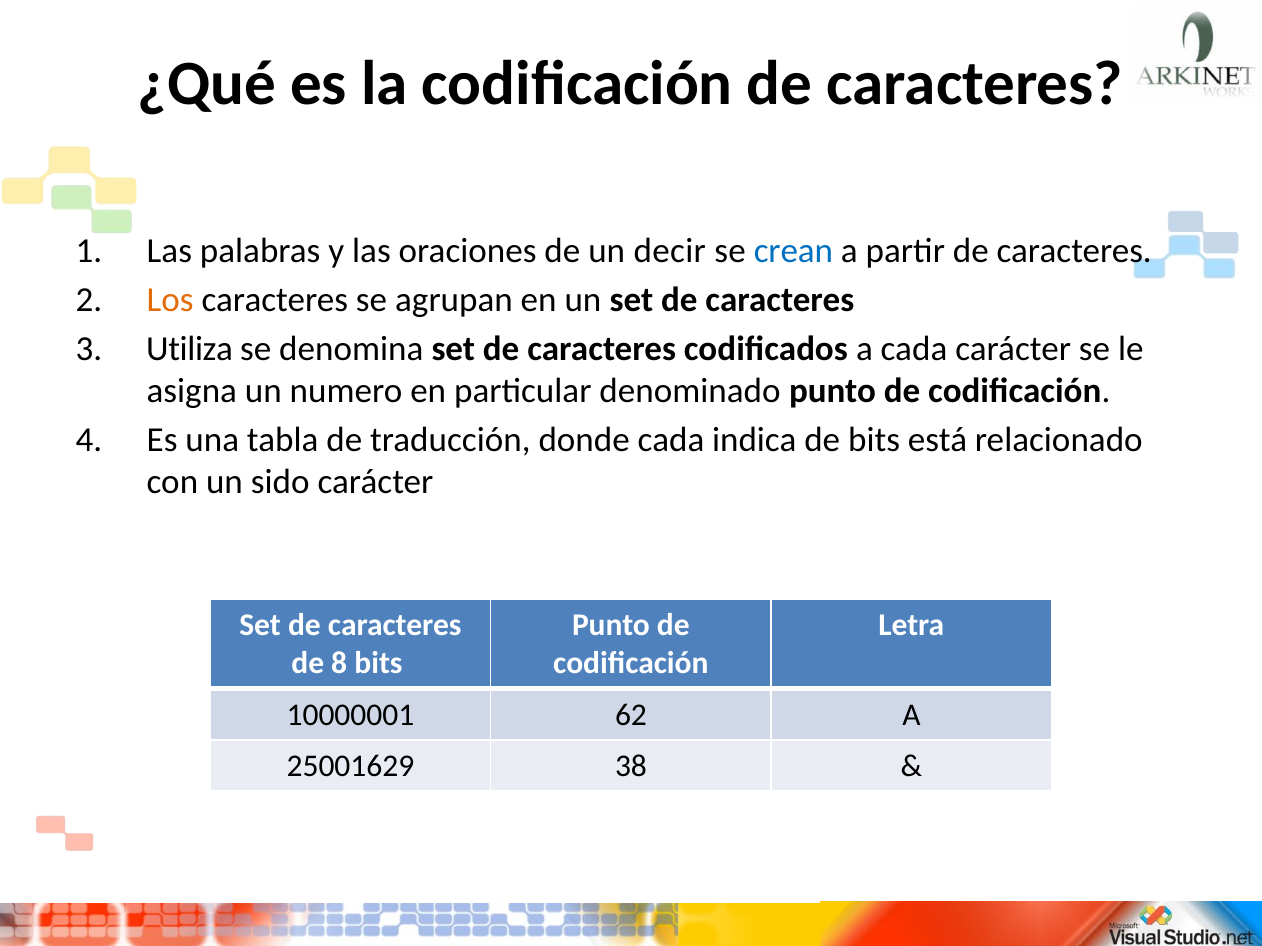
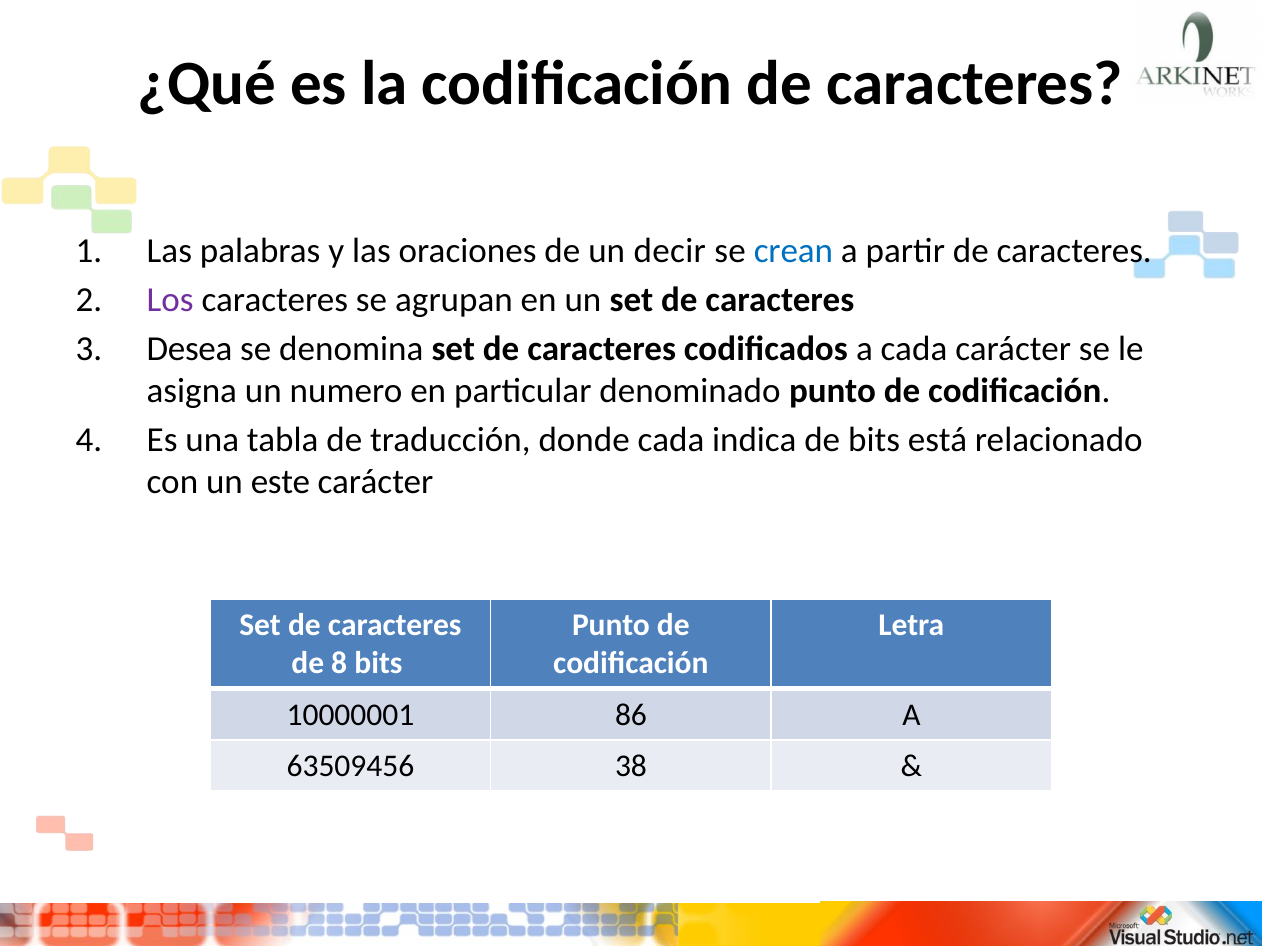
Los colour: orange -> purple (170, 300)
Utiliza: Utiliza -> Desea (190, 349)
sido: sido -> este (280, 482)
62: 62 -> 86 (631, 715)
25001629: 25001629 -> 63509456 (350, 766)
